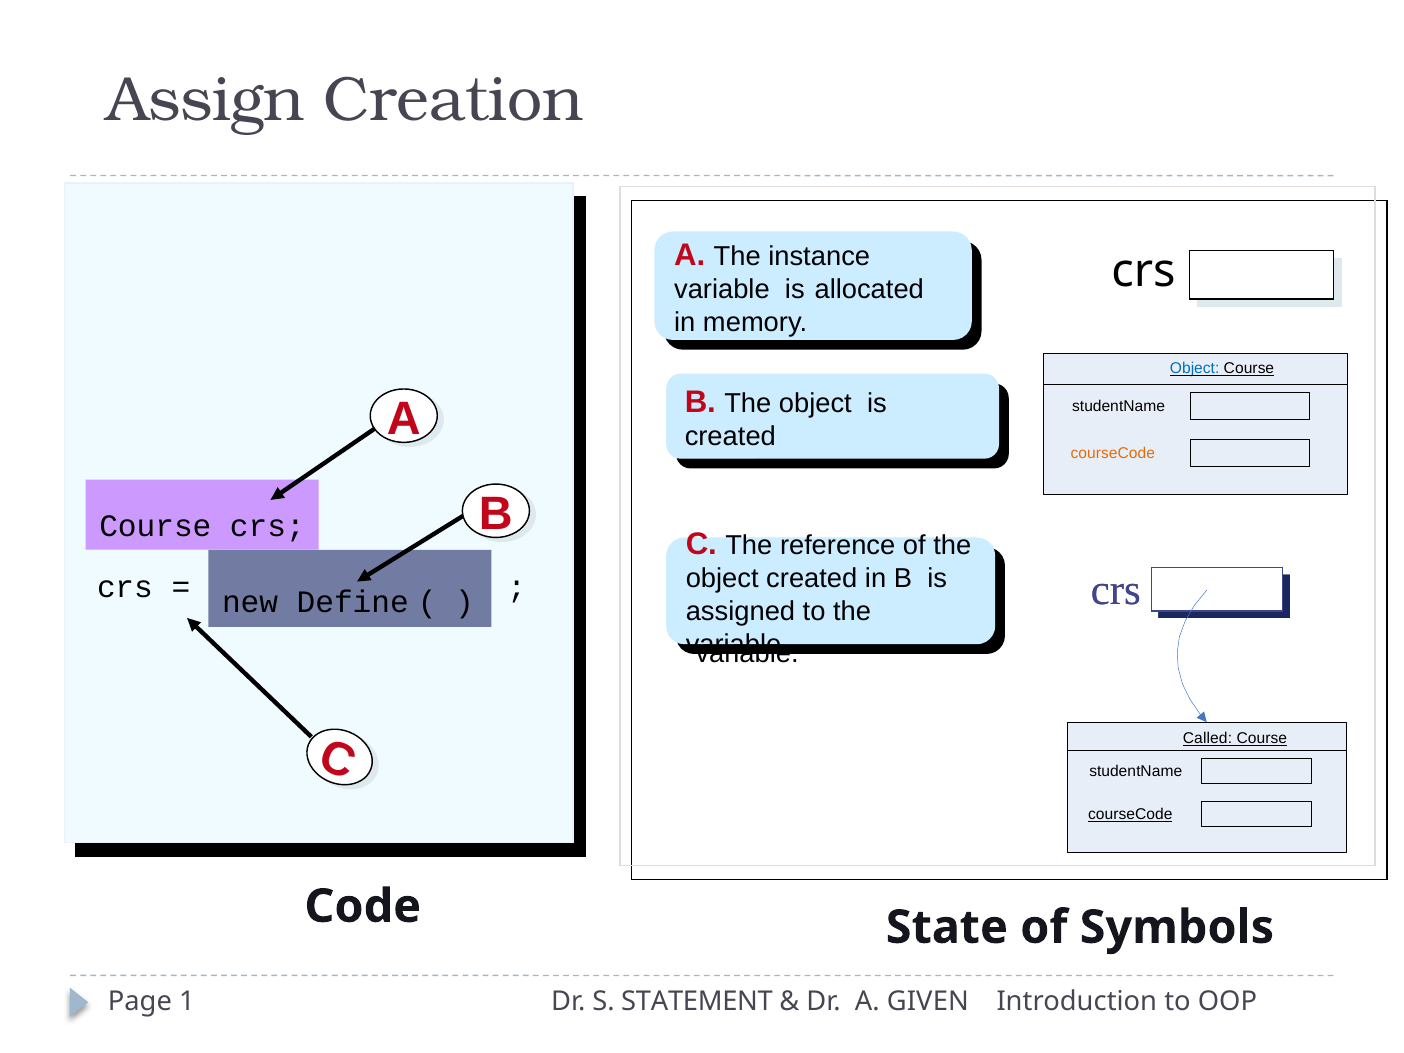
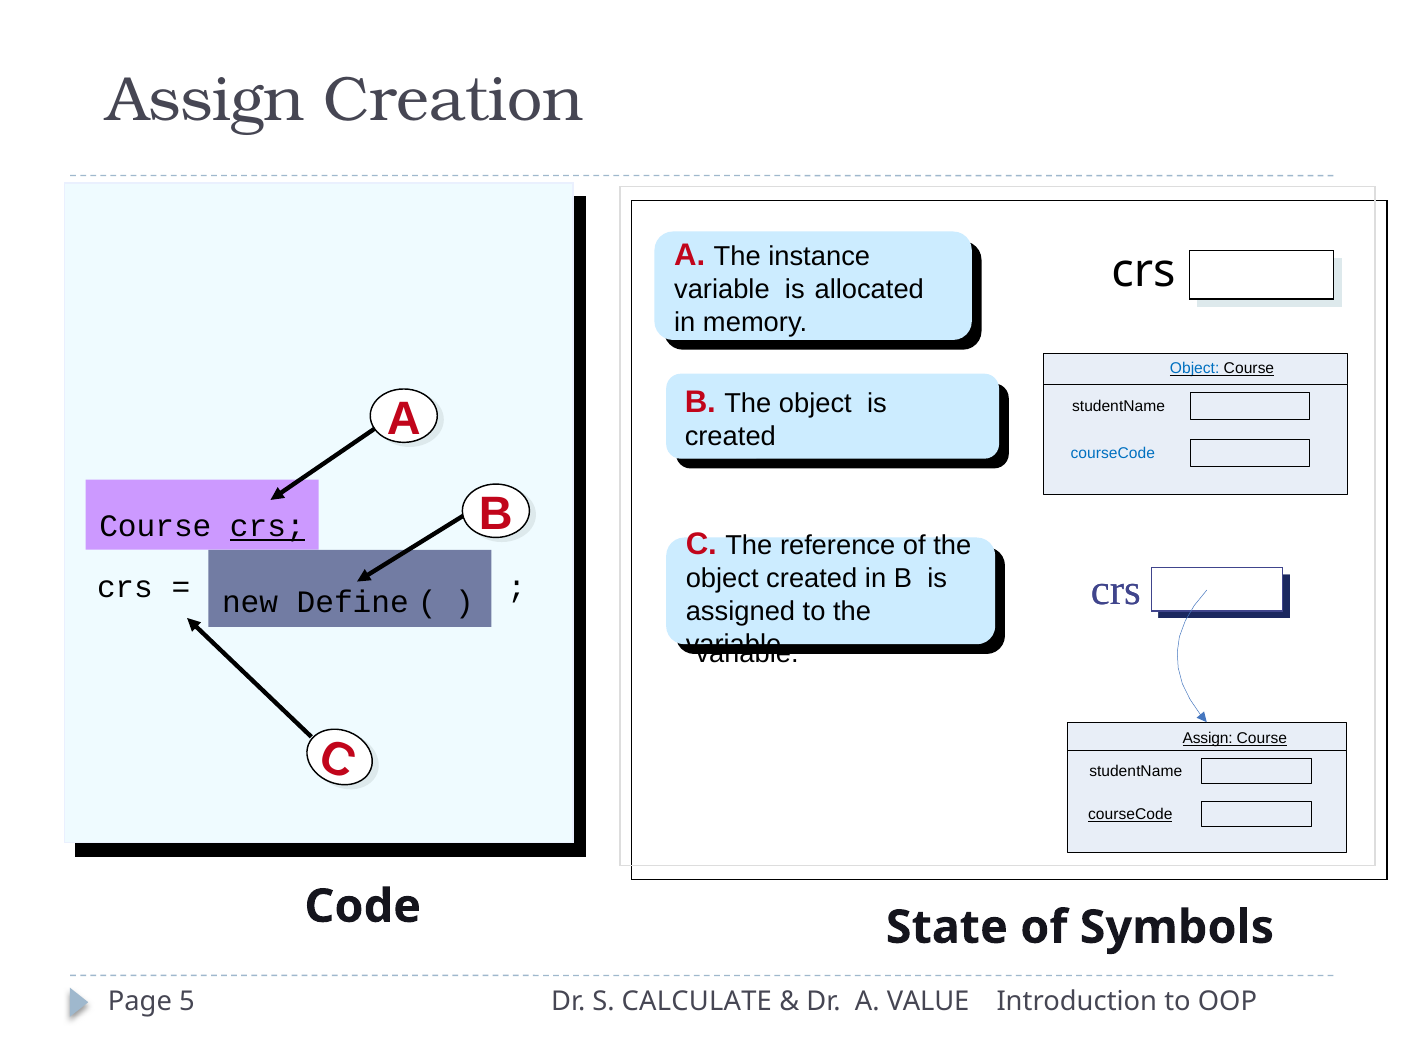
courseCode colour: orange -> blue (1113, 454)
crs underline: none -> present (267, 526)
Called: Called -> Assign (1208, 738)
1: 1 -> 5 (187, 1001)
STATEMENT: STATEMENT -> CALCULATE (697, 1001)
GIVEN: GIVEN -> VALUE (928, 1001)
